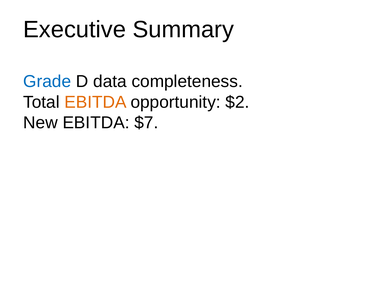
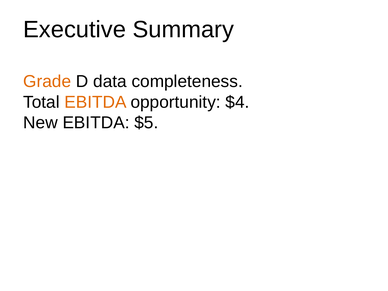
Grade colour: blue -> orange (47, 81)
$2: $2 -> $4 (237, 102)
$7: $7 -> $5 (146, 123)
